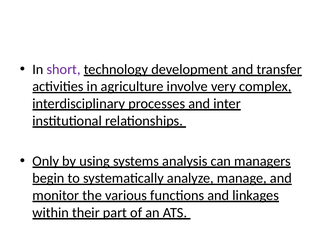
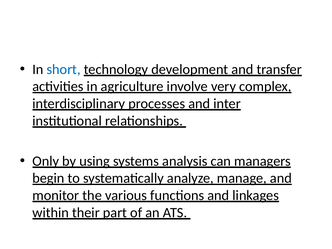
short colour: purple -> blue (64, 69)
